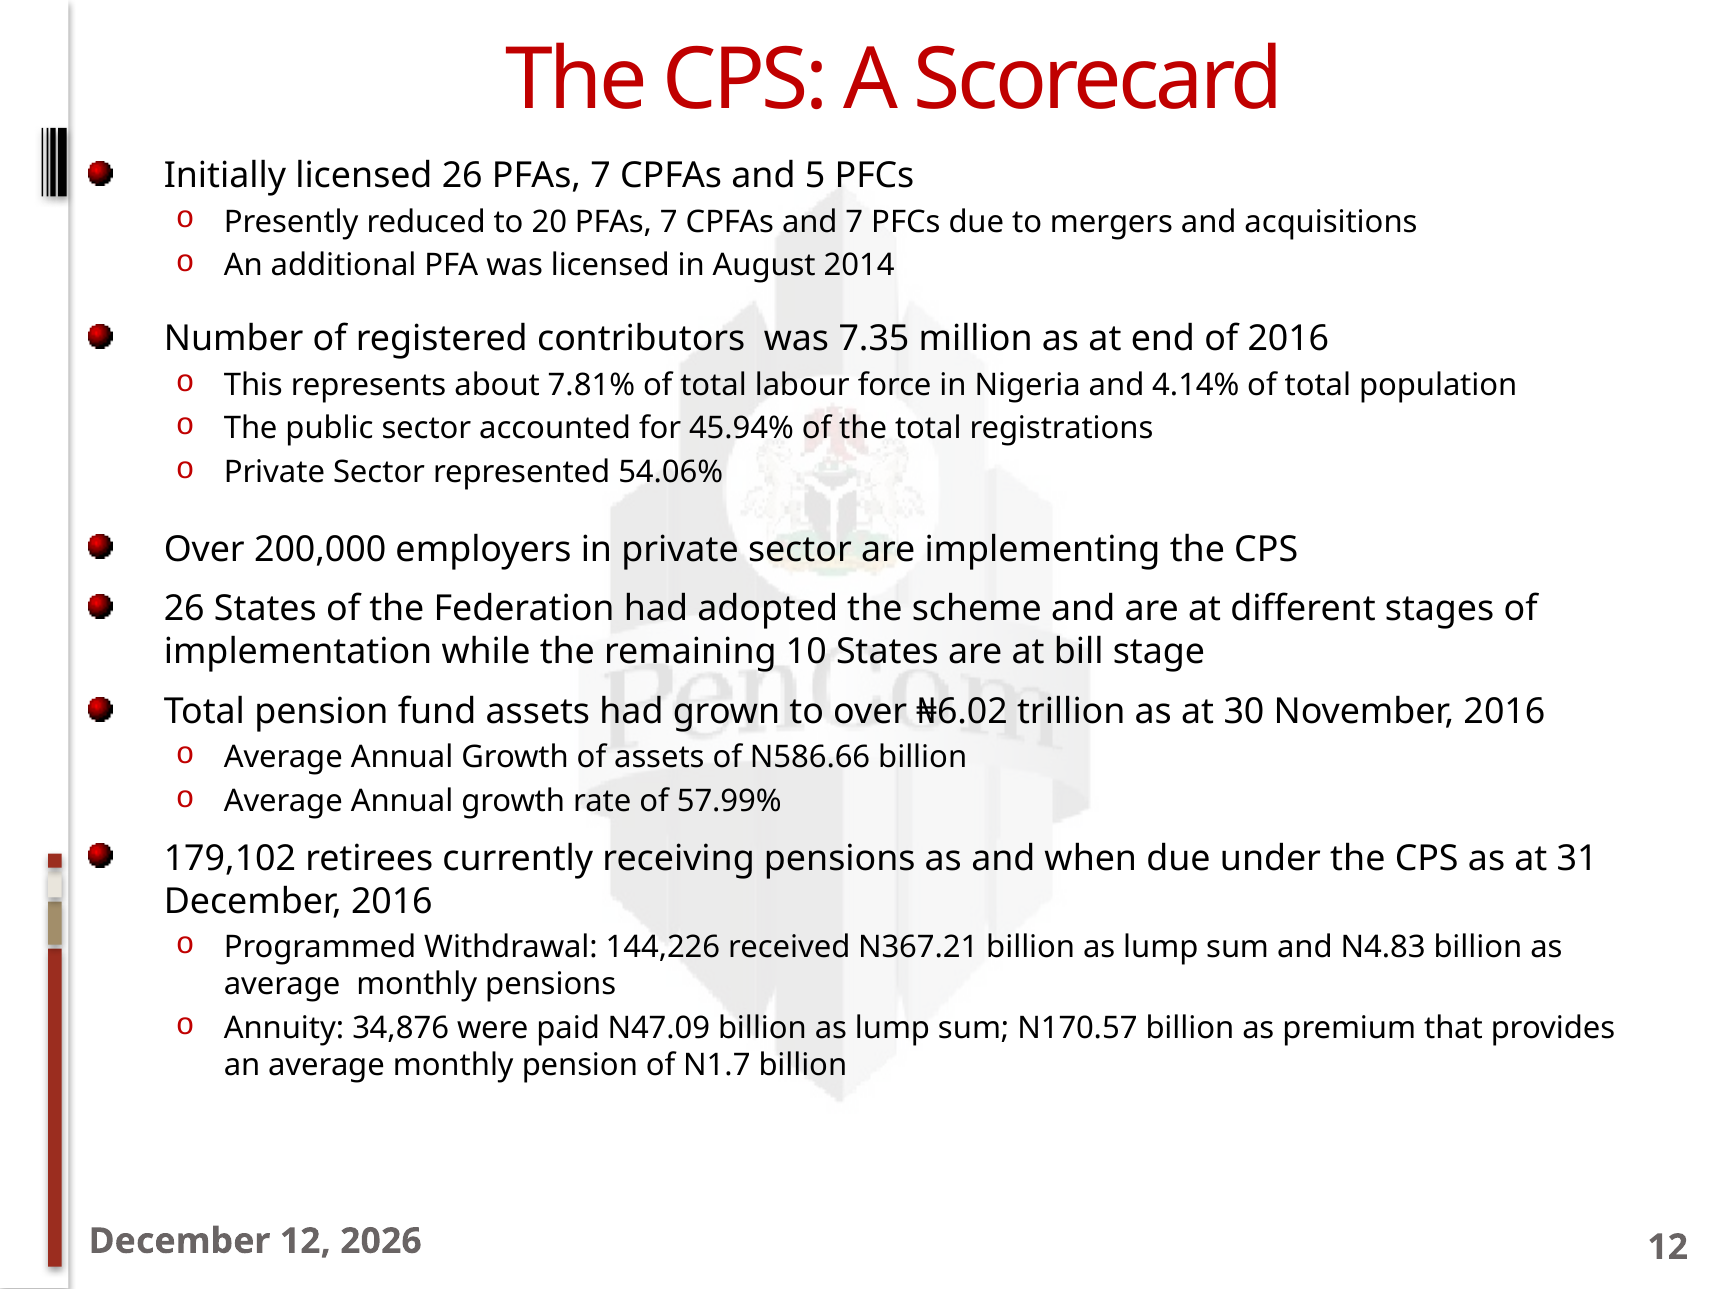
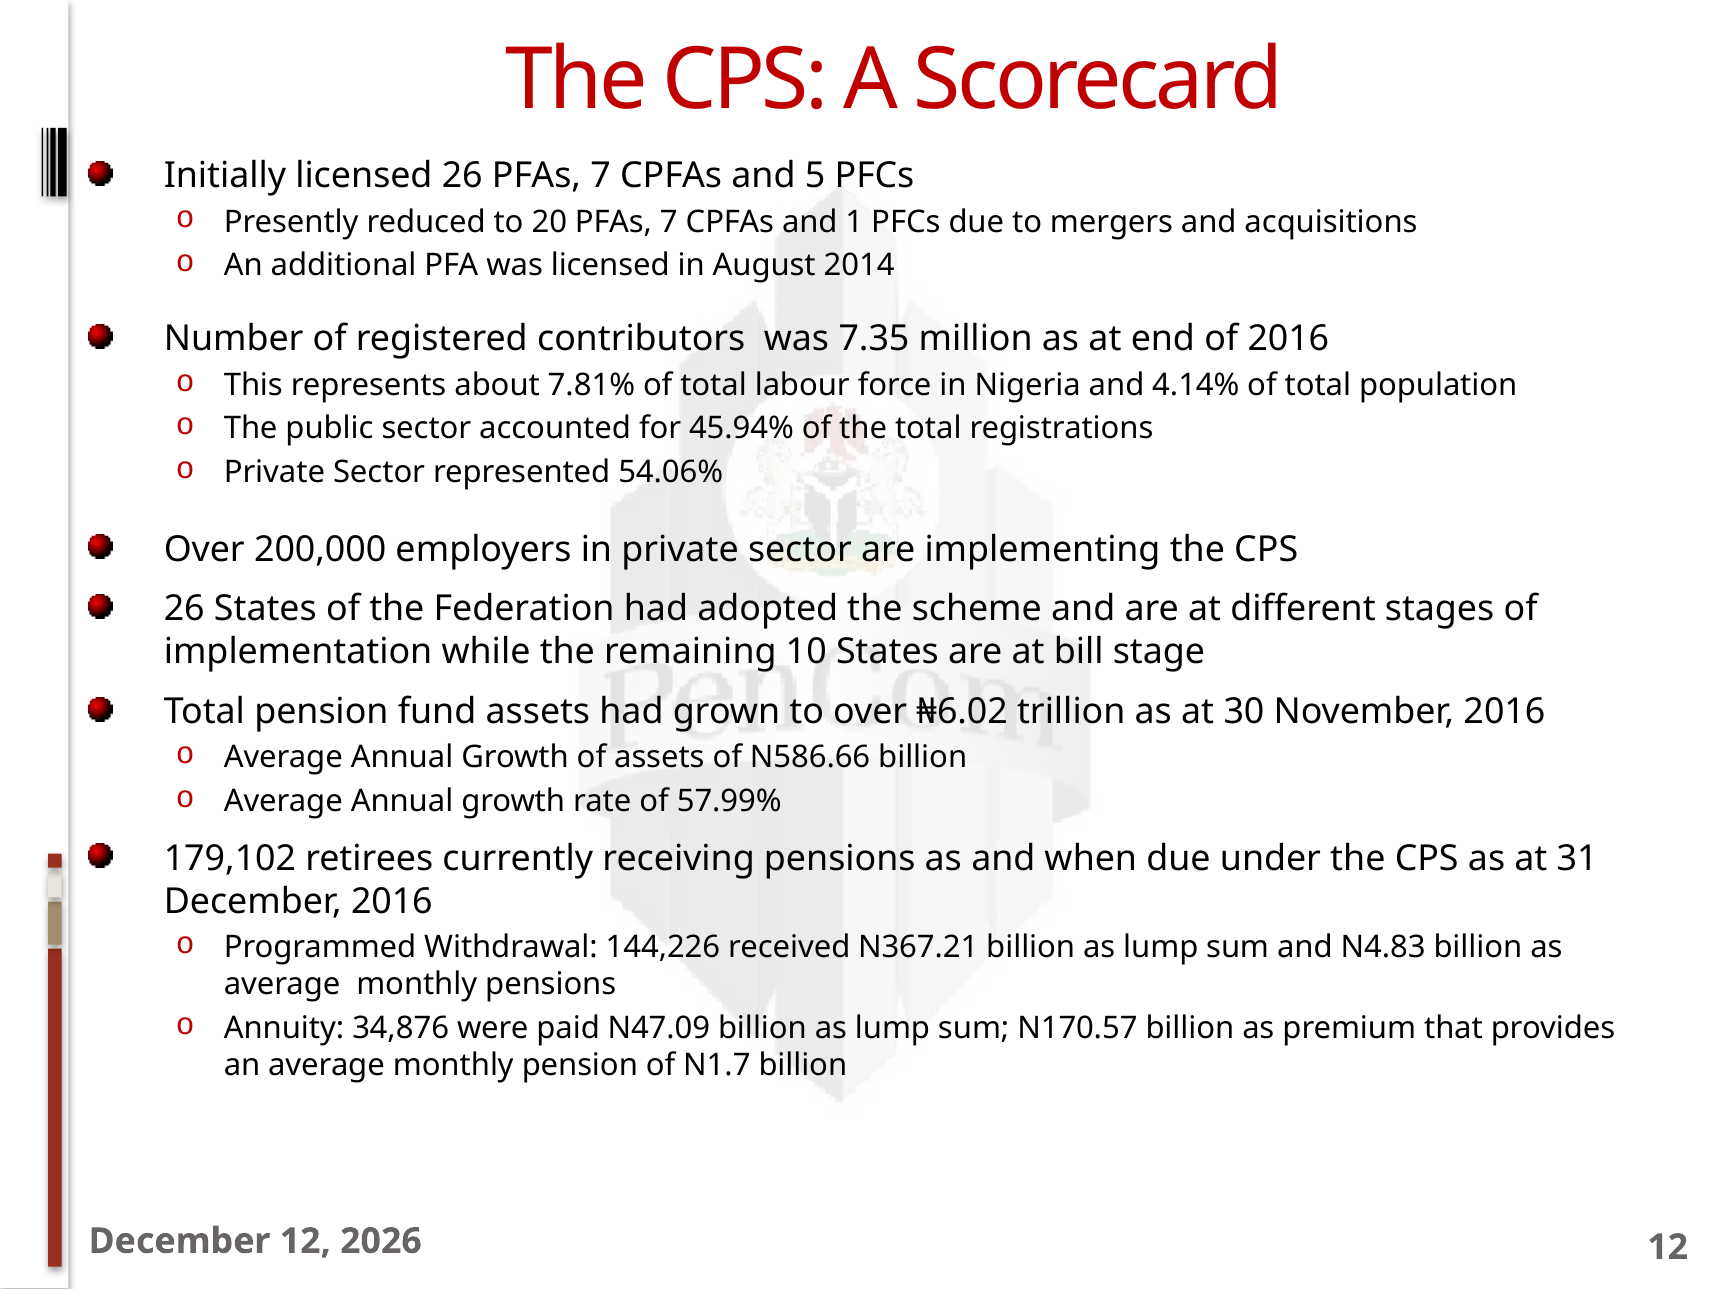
and 7: 7 -> 1 (854, 222)
